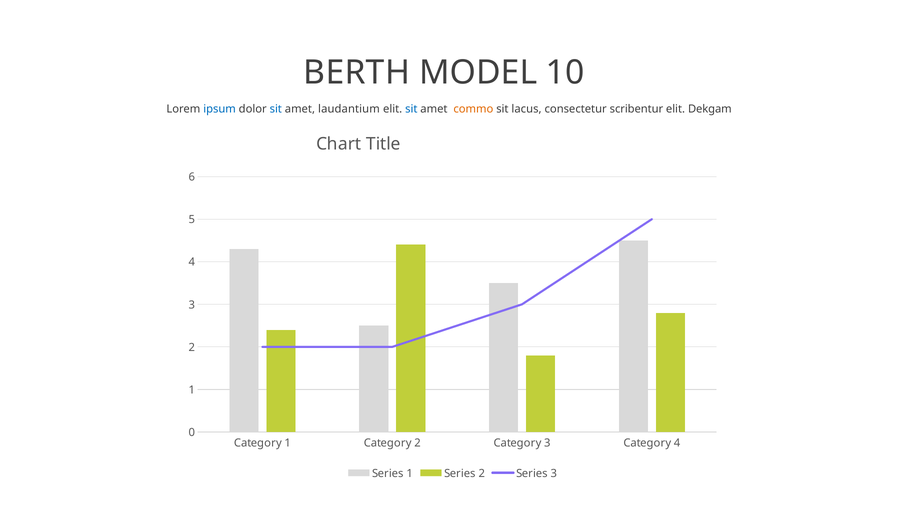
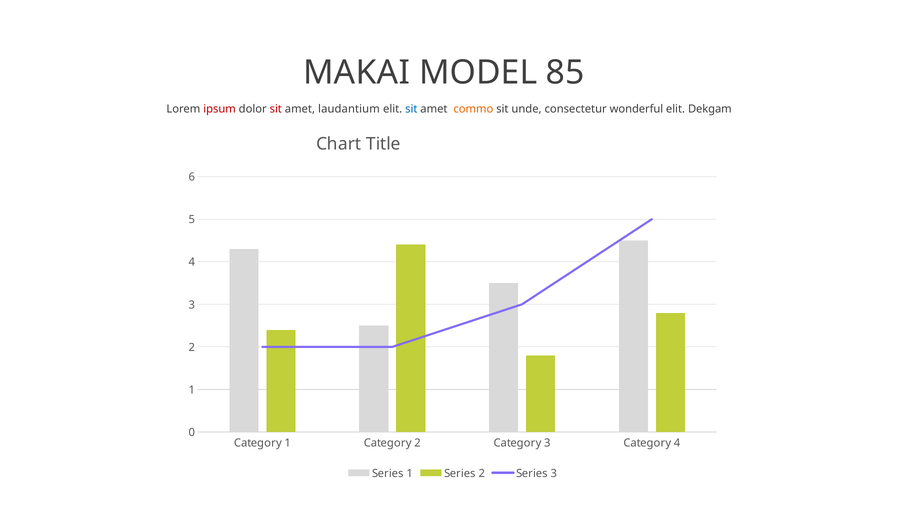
BERTH: BERTH -> MAKAI (357, 73)
10: 10 -> 85 (565, 73)
ipsum colour: blue -> red (220, 109)
sit colour: blue -> red (276, 109)
lacus: lacus -> unde (527, 109)
scribentur: scribentur -> wonderful (636, 109)
